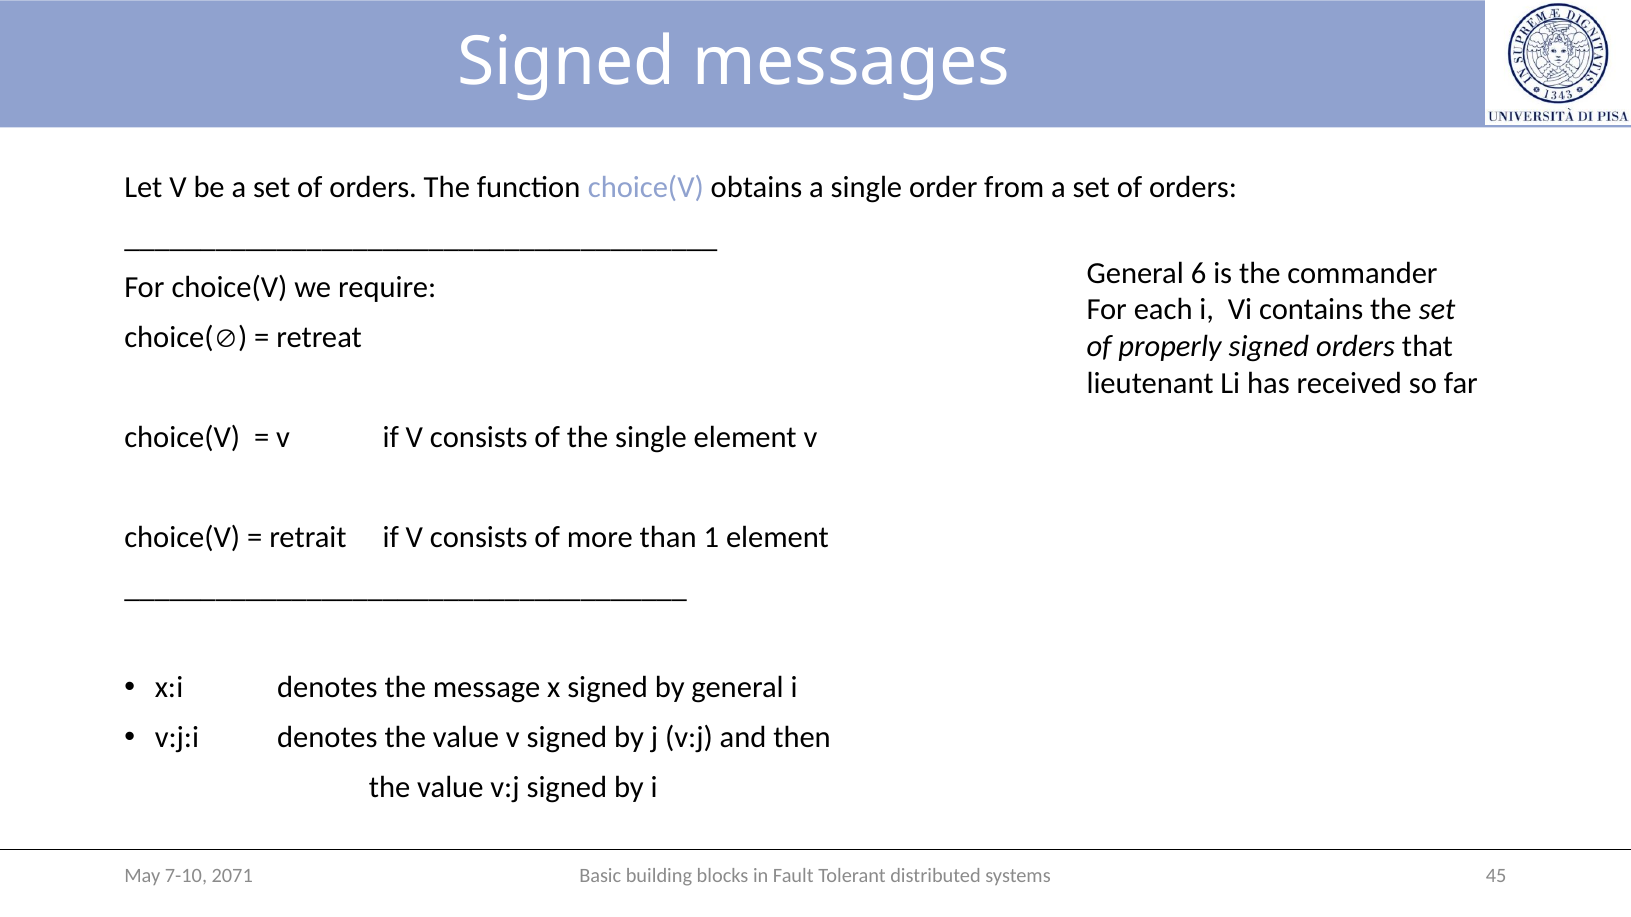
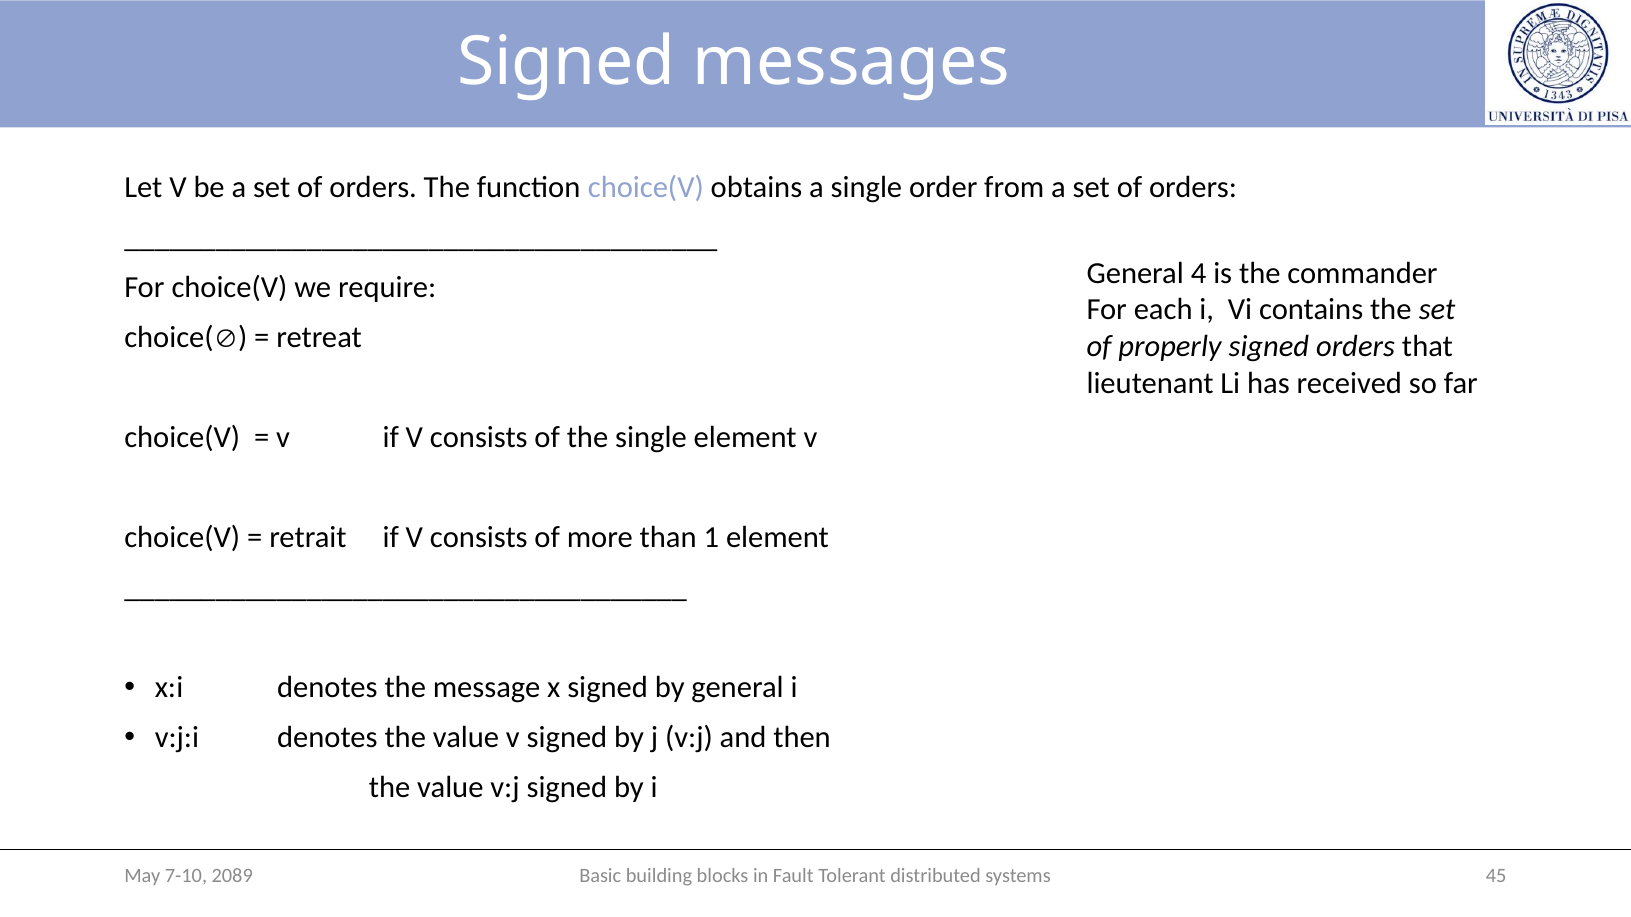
6: 6 -> 4 (1199, 273)
2071: 2071 -> 2089 (232, 876)
